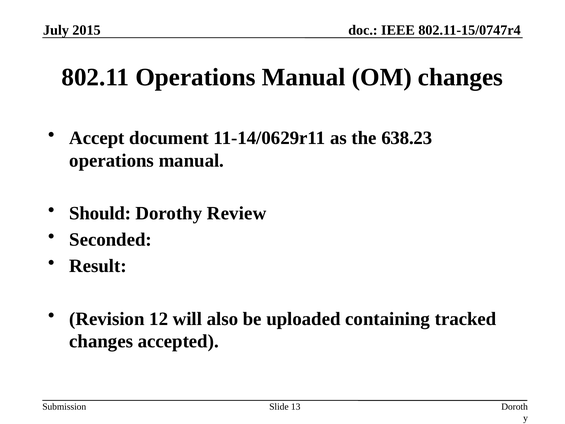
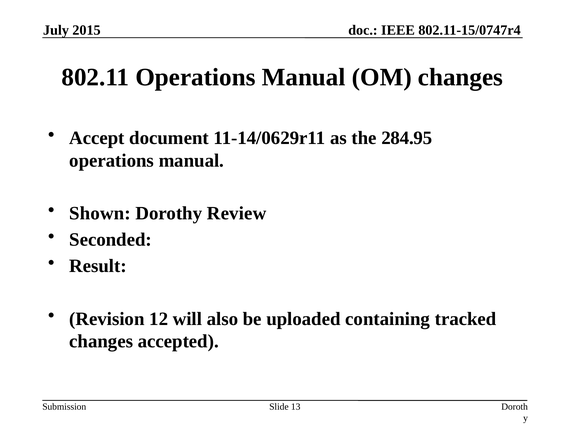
638.23: 638.23 -> 284.95 (407, 138)
Should: Should -> Shown (100, 213)
